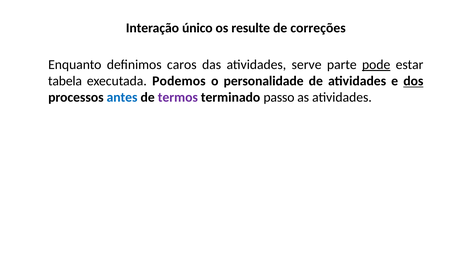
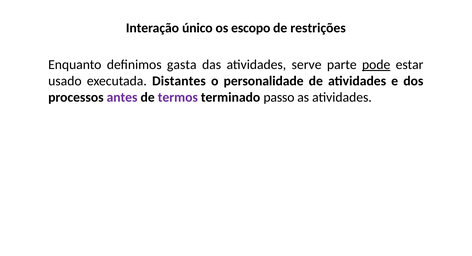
resulte: resulte -> escopo (251, 28)
correções: correções -> restrições (318, 28)
caros: caros -> gasta (182, 65)
tabela: tabela -> usado (65, 81)
Podemos: Podemos -> Distantes (179, 81)
dos underline: present -> none (413, 81)
antes colour: blue -> purple (122, 97)
